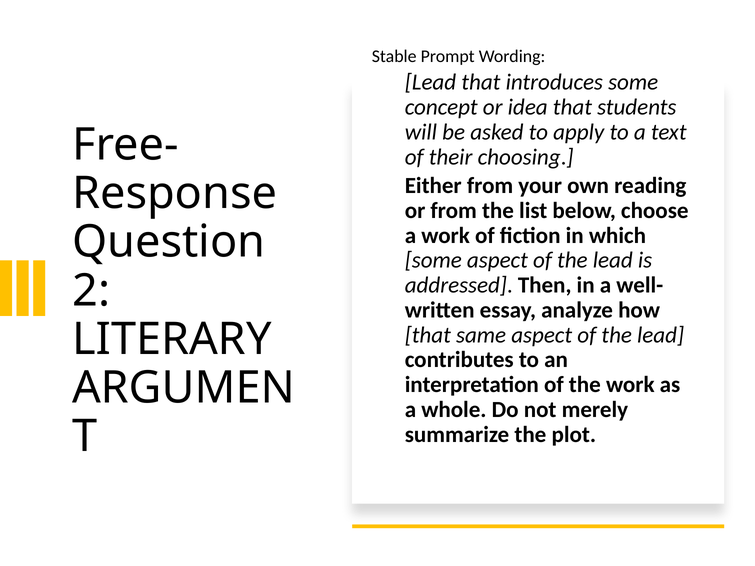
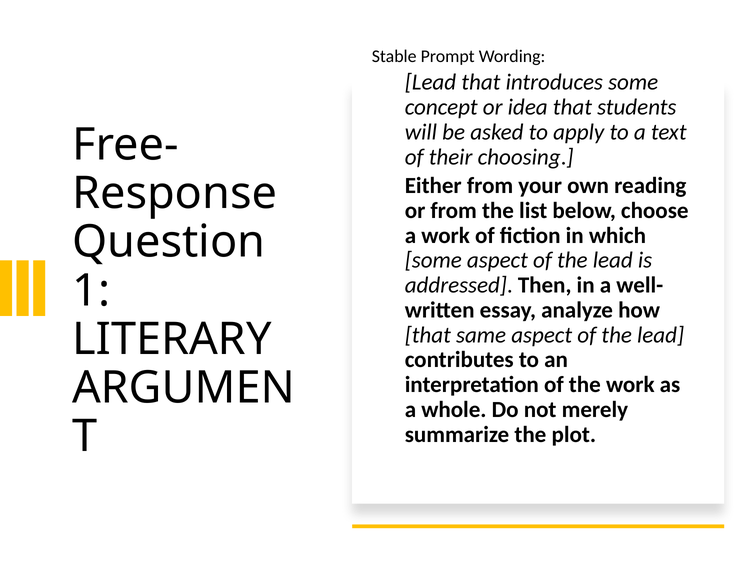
2: 2 -> 1 (91, 291)
